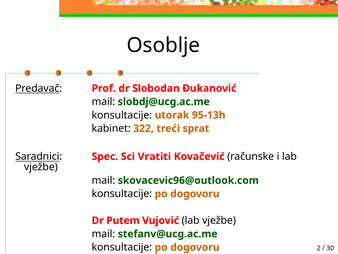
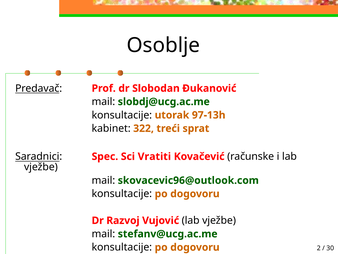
95-13h: 95-13h -> 97-13h (209, 115)
Putem: Putem -> Razvoj (123, 220)
